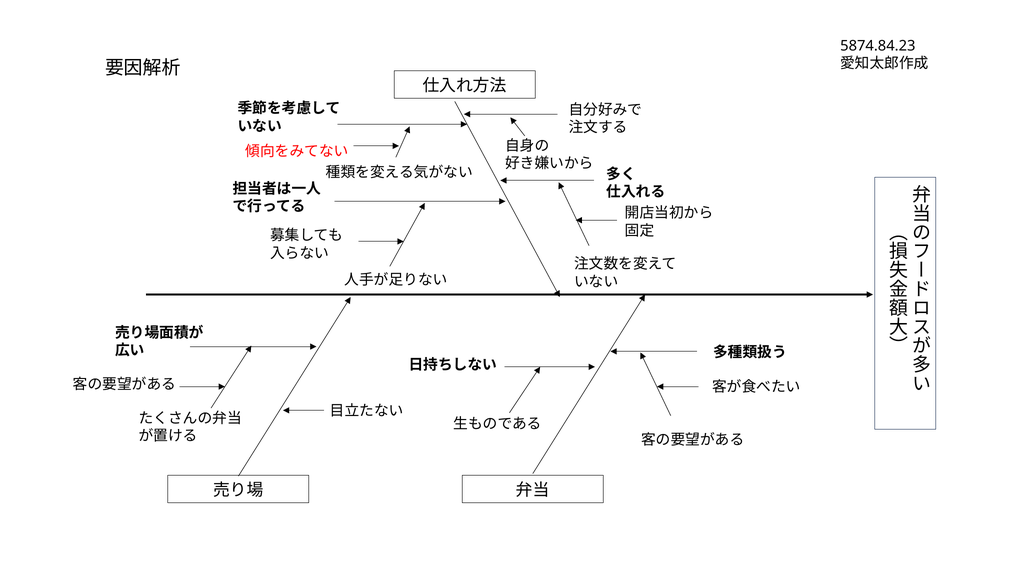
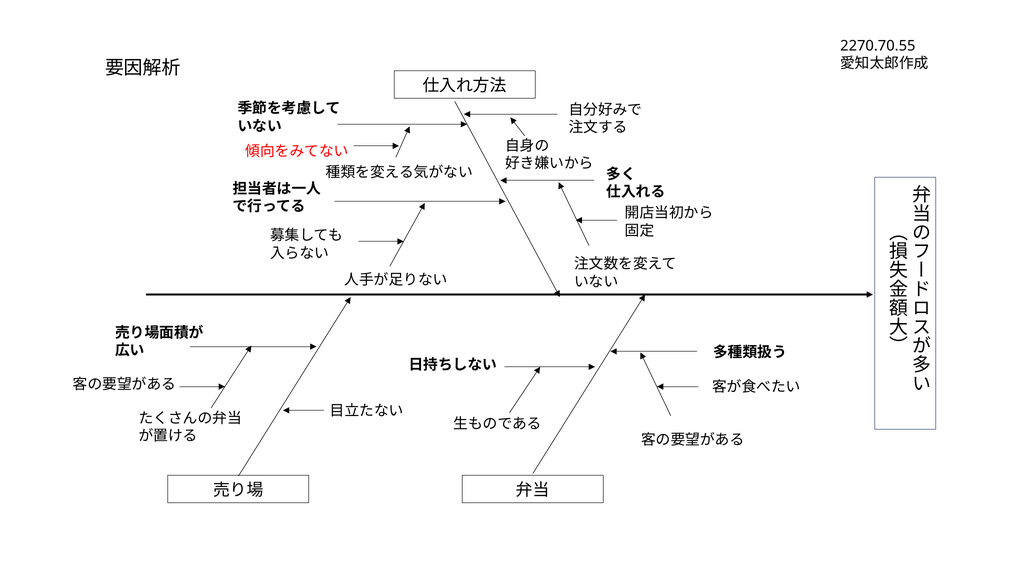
5874.84.23: 5874.84.23 -> 2270.70.55 (878, 46)
